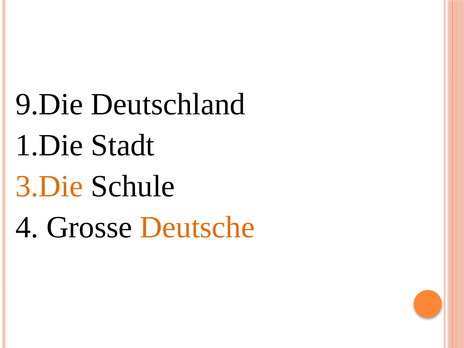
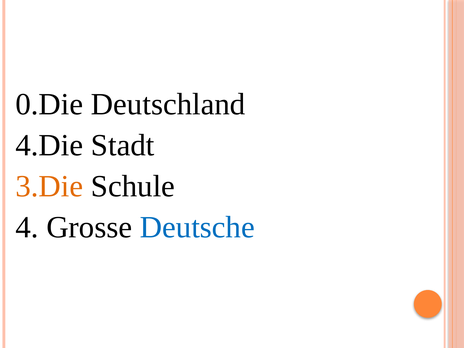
9.Die: 9.Die -> 0.Die (49, 104)
1.Die: 1.Die -> 4.Die (49, 145)
Deutsche colour: orange -> blue (197, 227)
